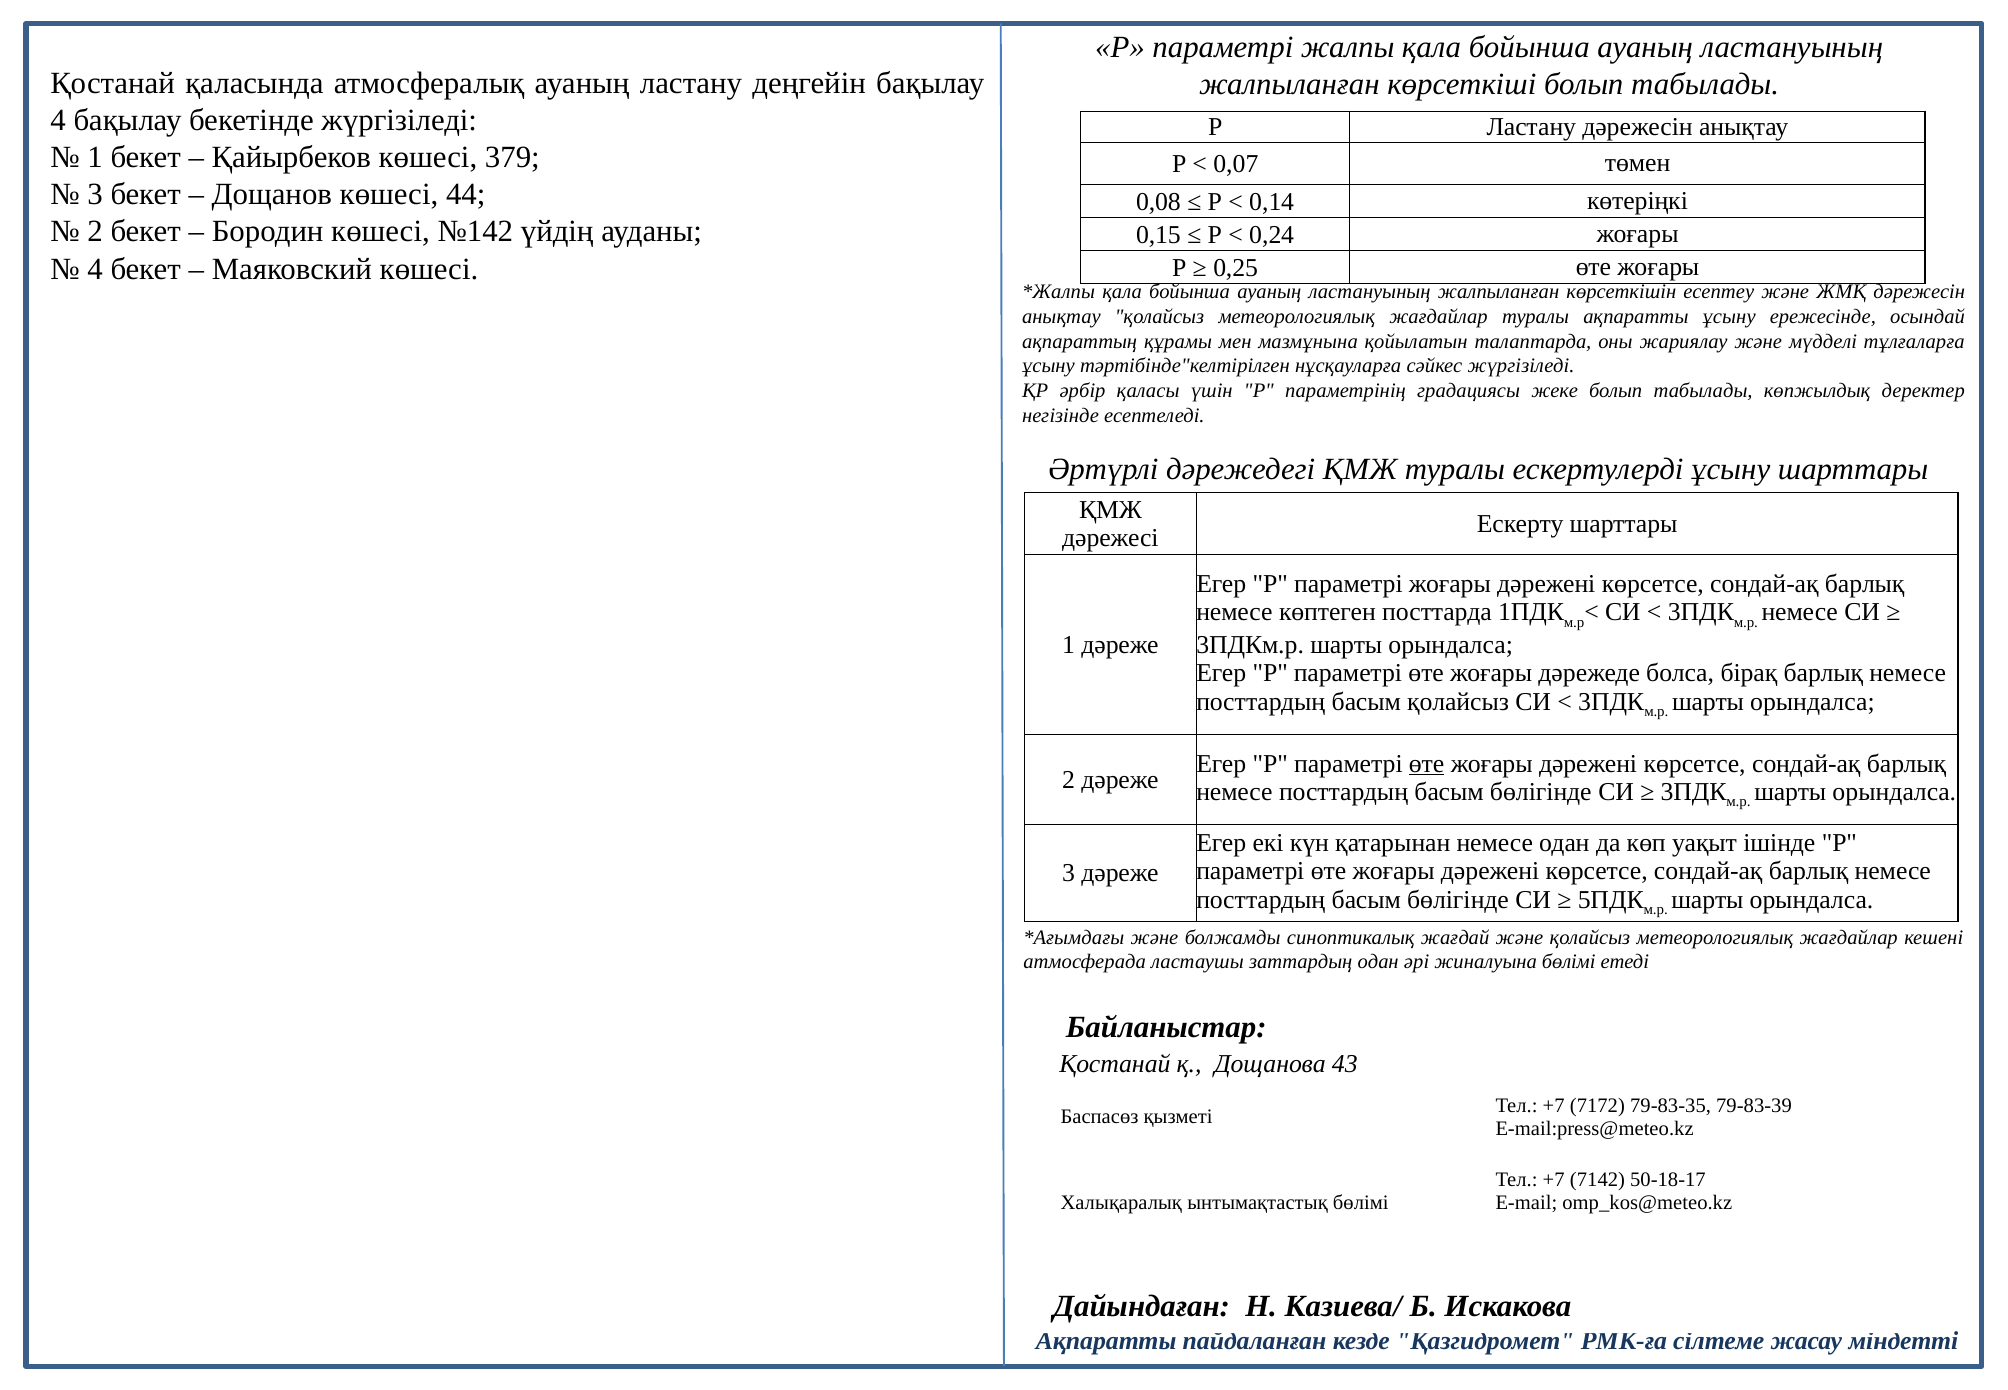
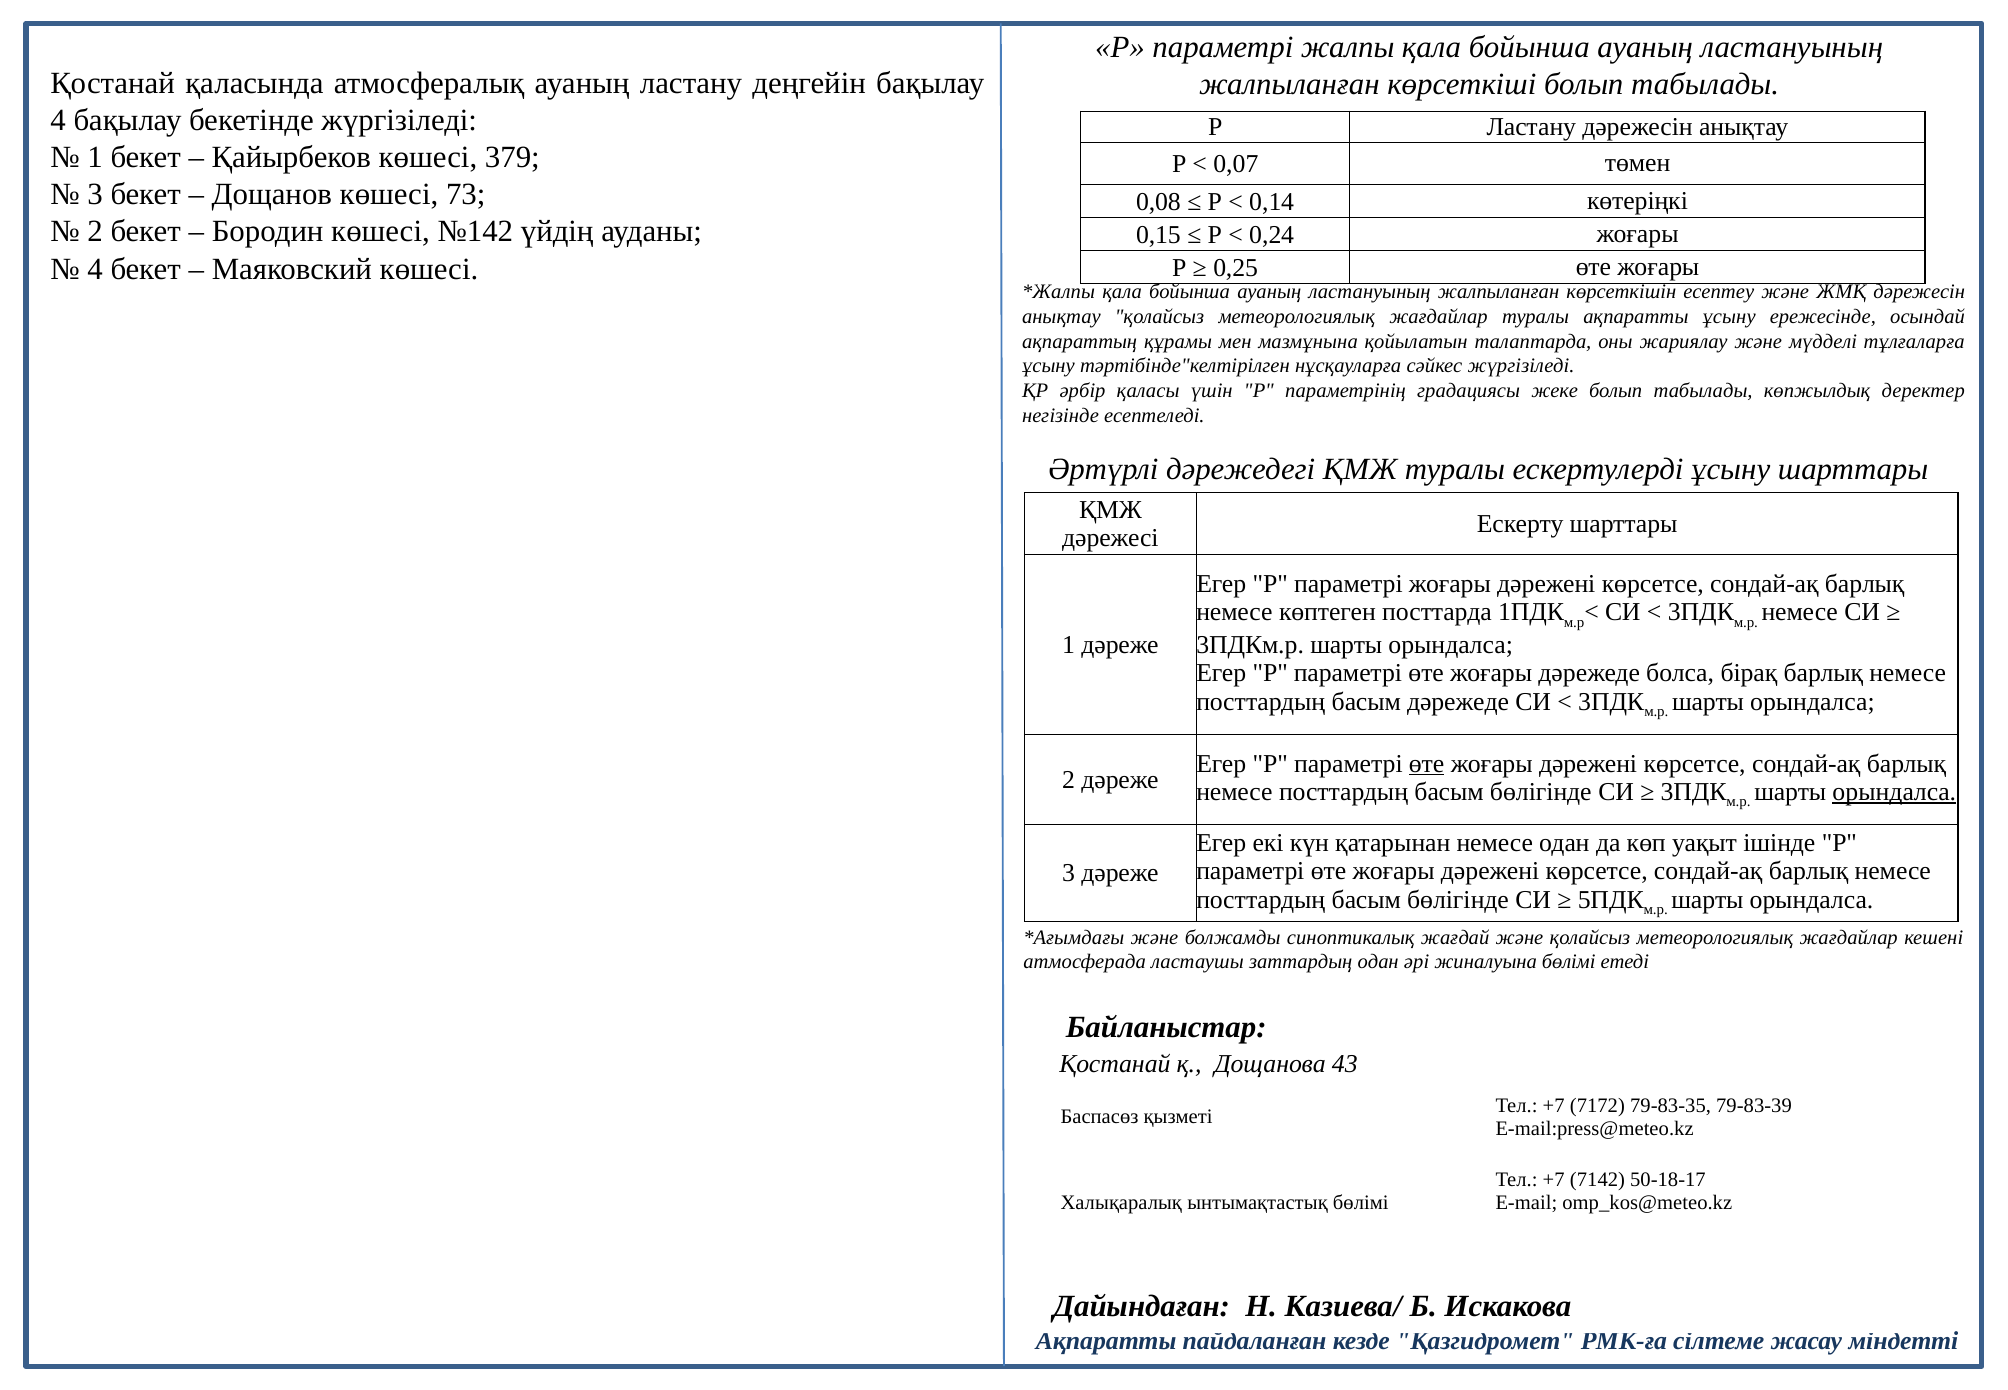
44: 44 -> 73 (466, 195)
басым қолайсыз: қолайсыз -> дәрежеде (1458, 702)
орындалса underline: none -> present (1894, 792)
